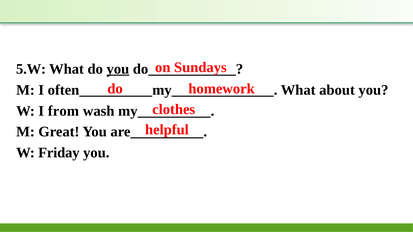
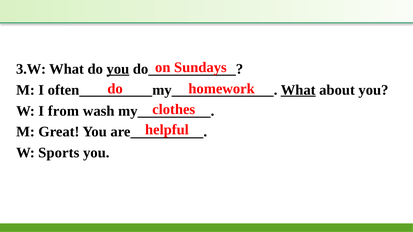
5.W: 5.W -> 3.W (31, 69)
What underline: none -> present (298, 90)
Friday: Friday -> Sports (59, 153)
